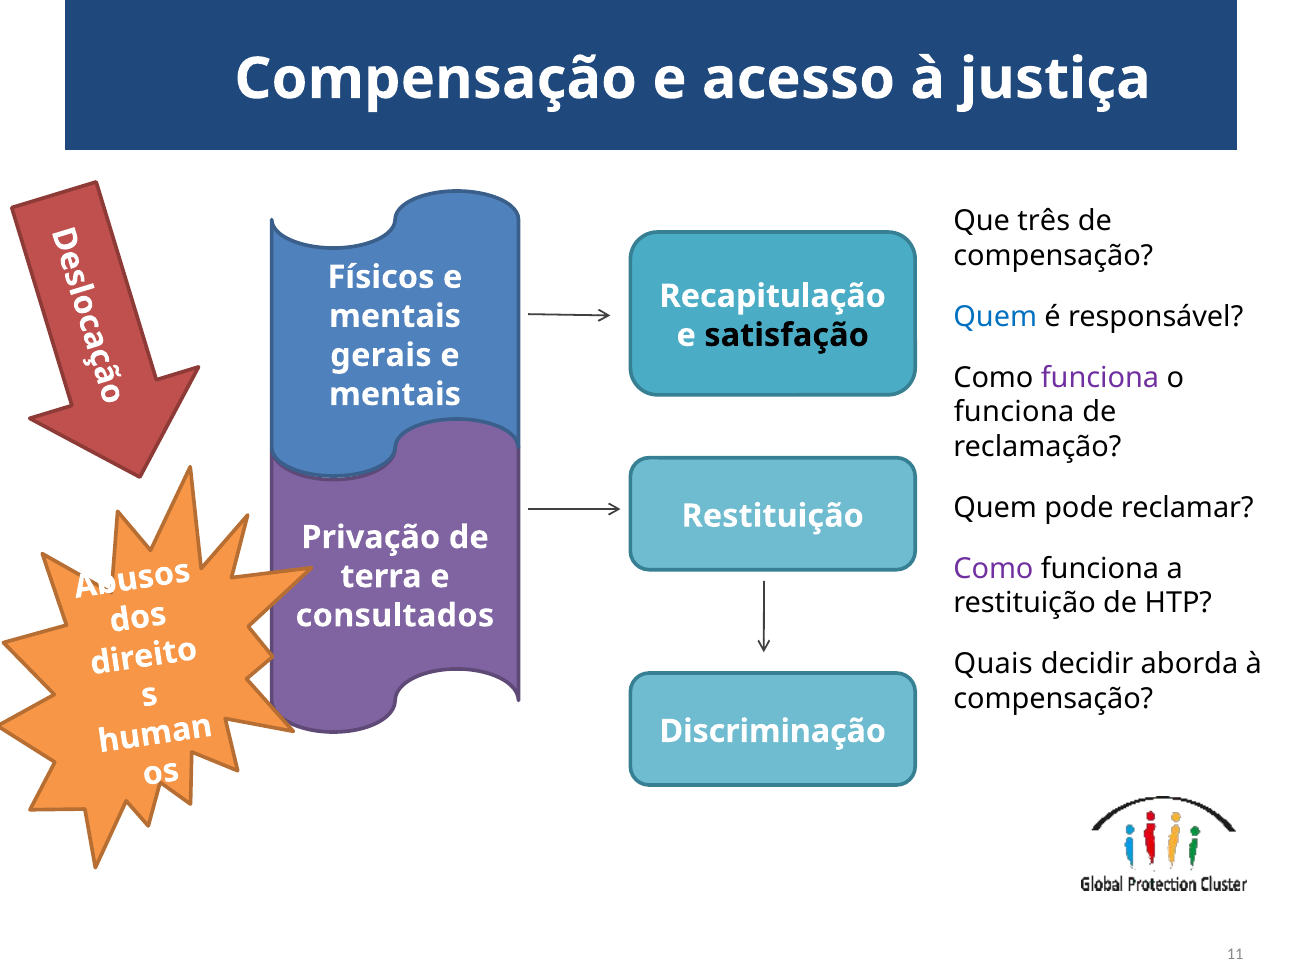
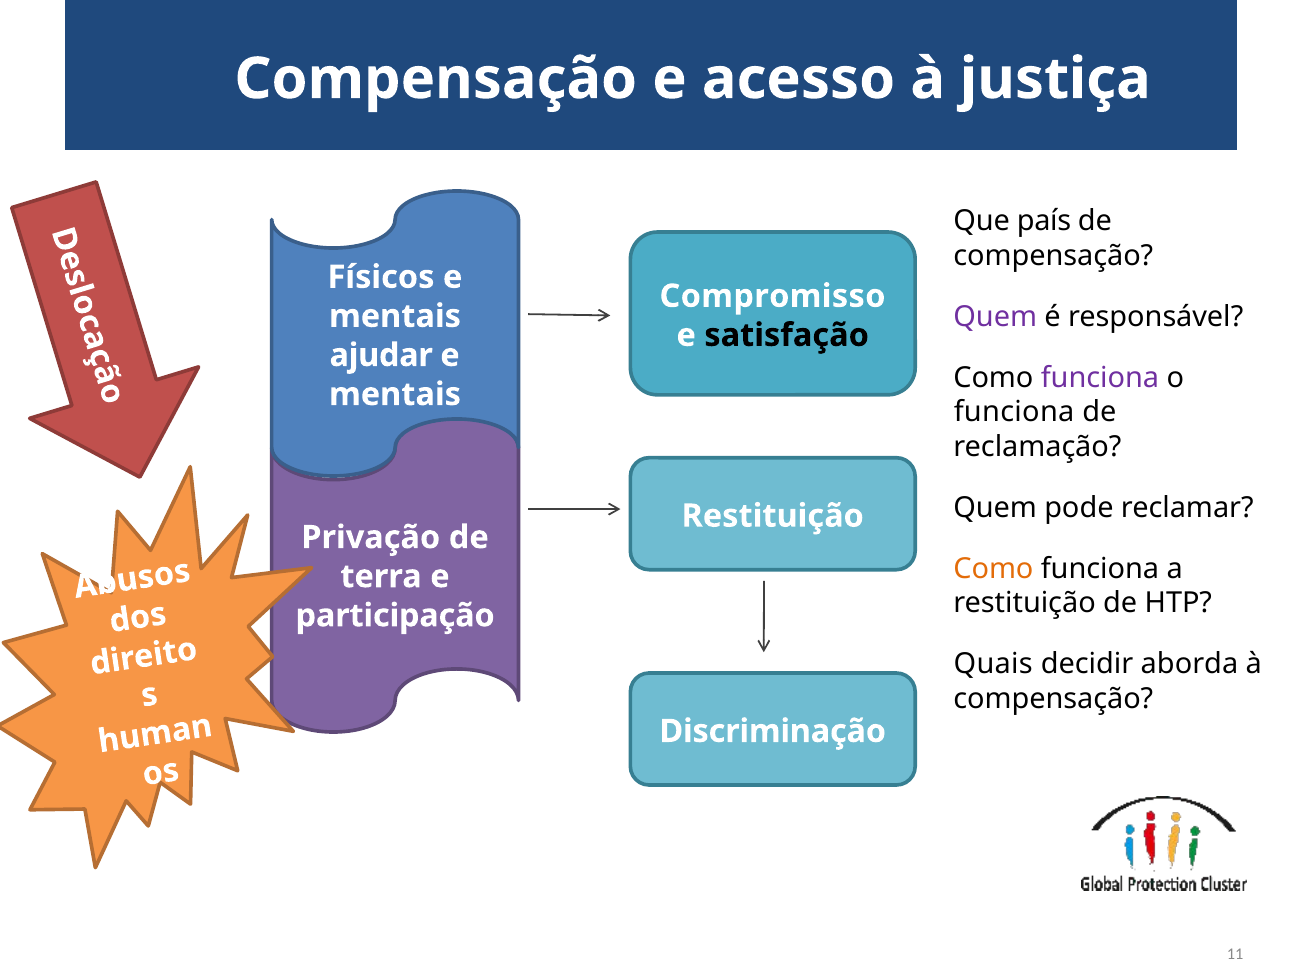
três: três -> país (1044, 221)
Recapitulação: Recapitulação -> Compromisso (772, 296)
Quem colour: blue -> purple (995, 317)
gerais: gerais -> ajudar (381, 355)
Como colour: purple -> orange (993, 568)
consultados: consultados -> participação (395, 615)
